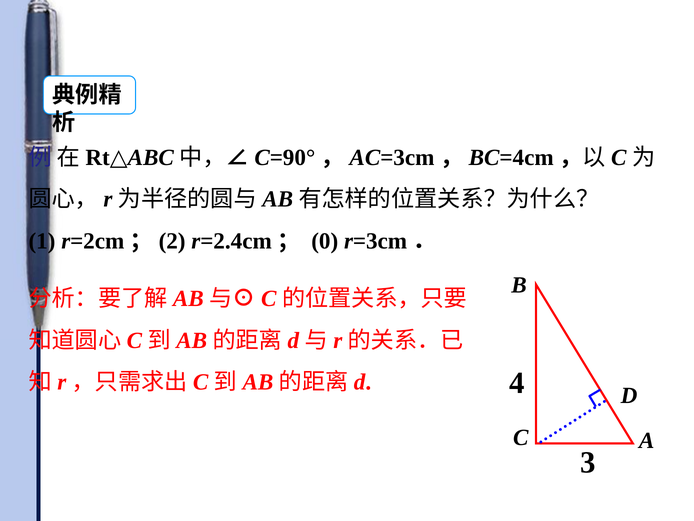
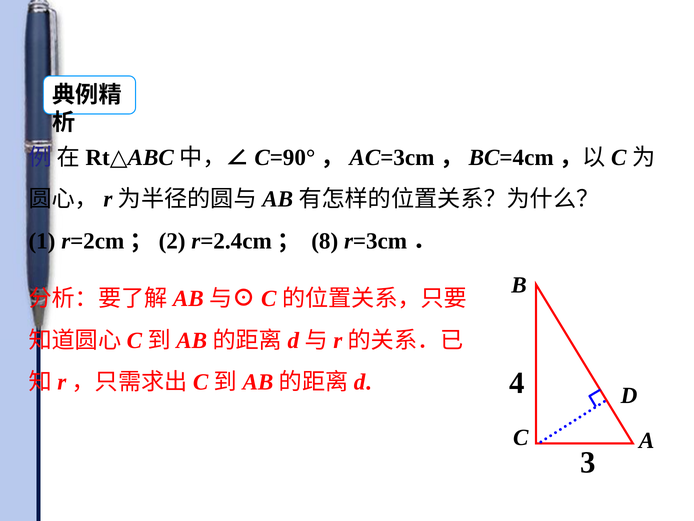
0: 0 -> 8 (325, 241)
